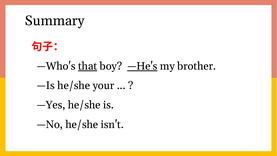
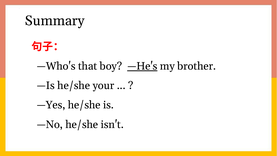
that underline: present -> none (88, 66)
